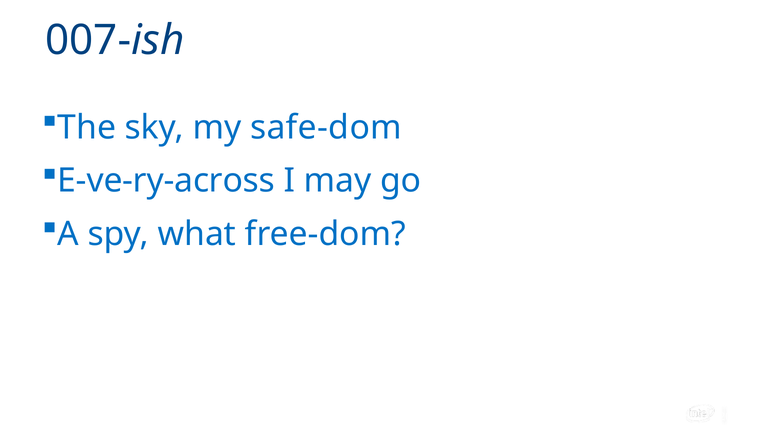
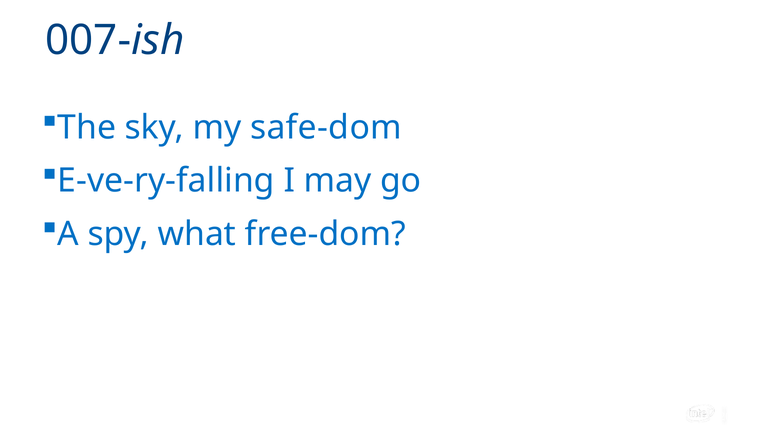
E-ve-ry-across: E-ve-ry-across -> E-ve-ry-falling (166, 181)
